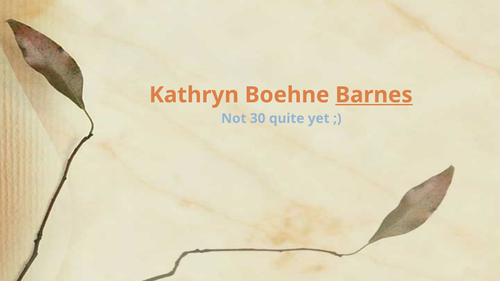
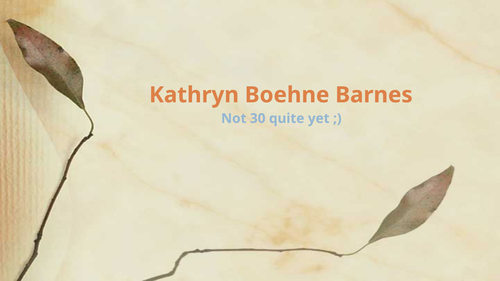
Barnes underline: present -> none (374, 95)
